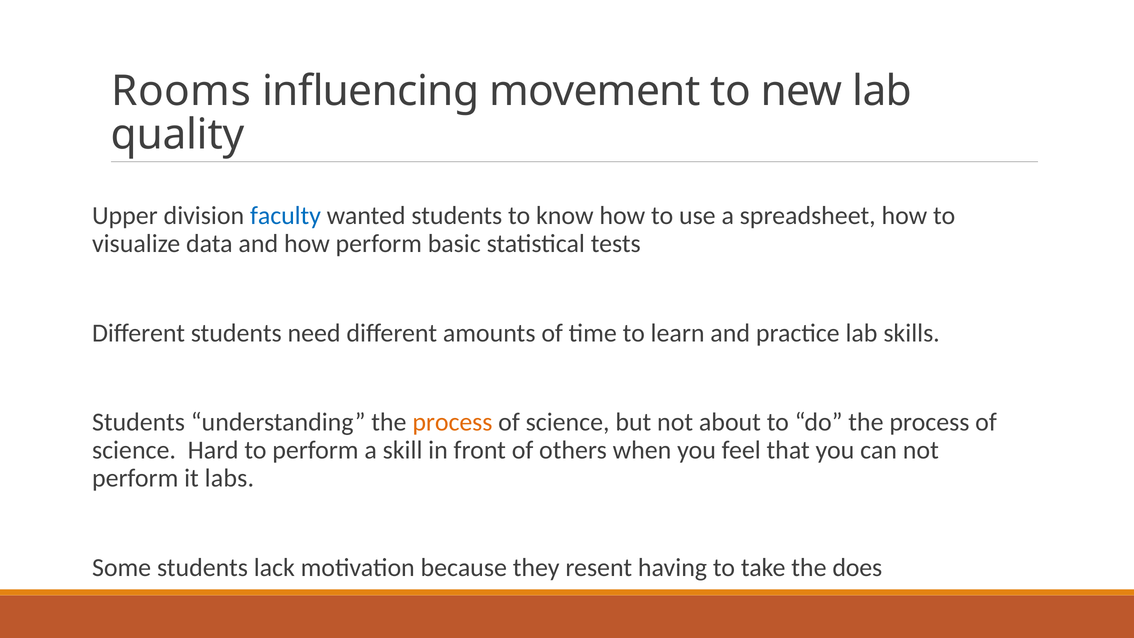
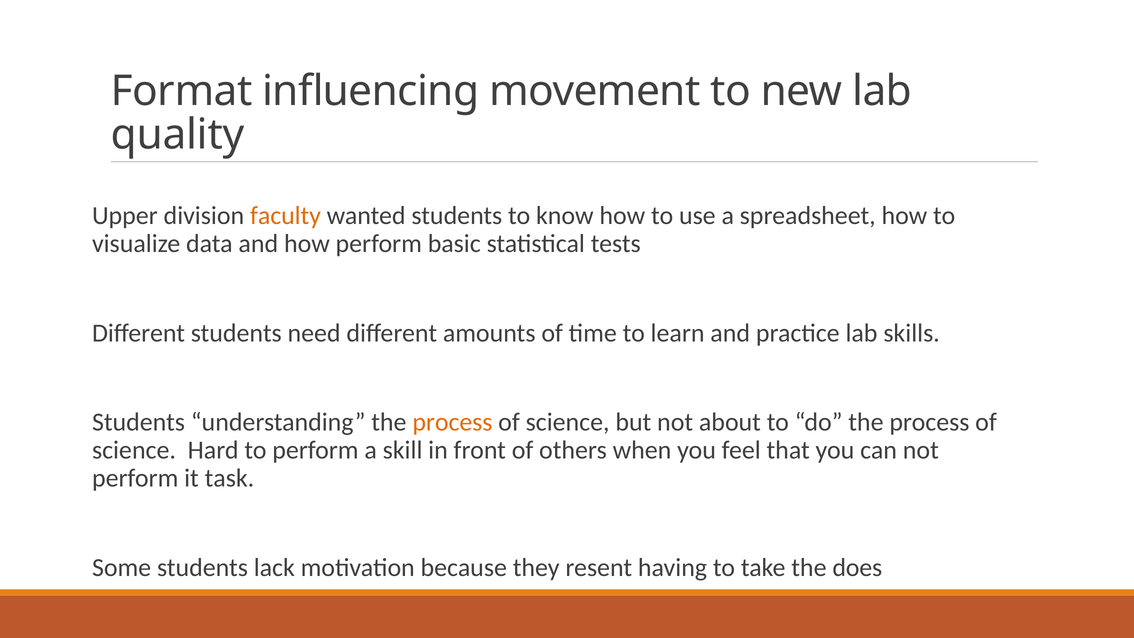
Rooms: Rooms -> Format (182, 91)
faculty colour: blue -> orange (285, 216)
labs: labs -> task (229, 478)
